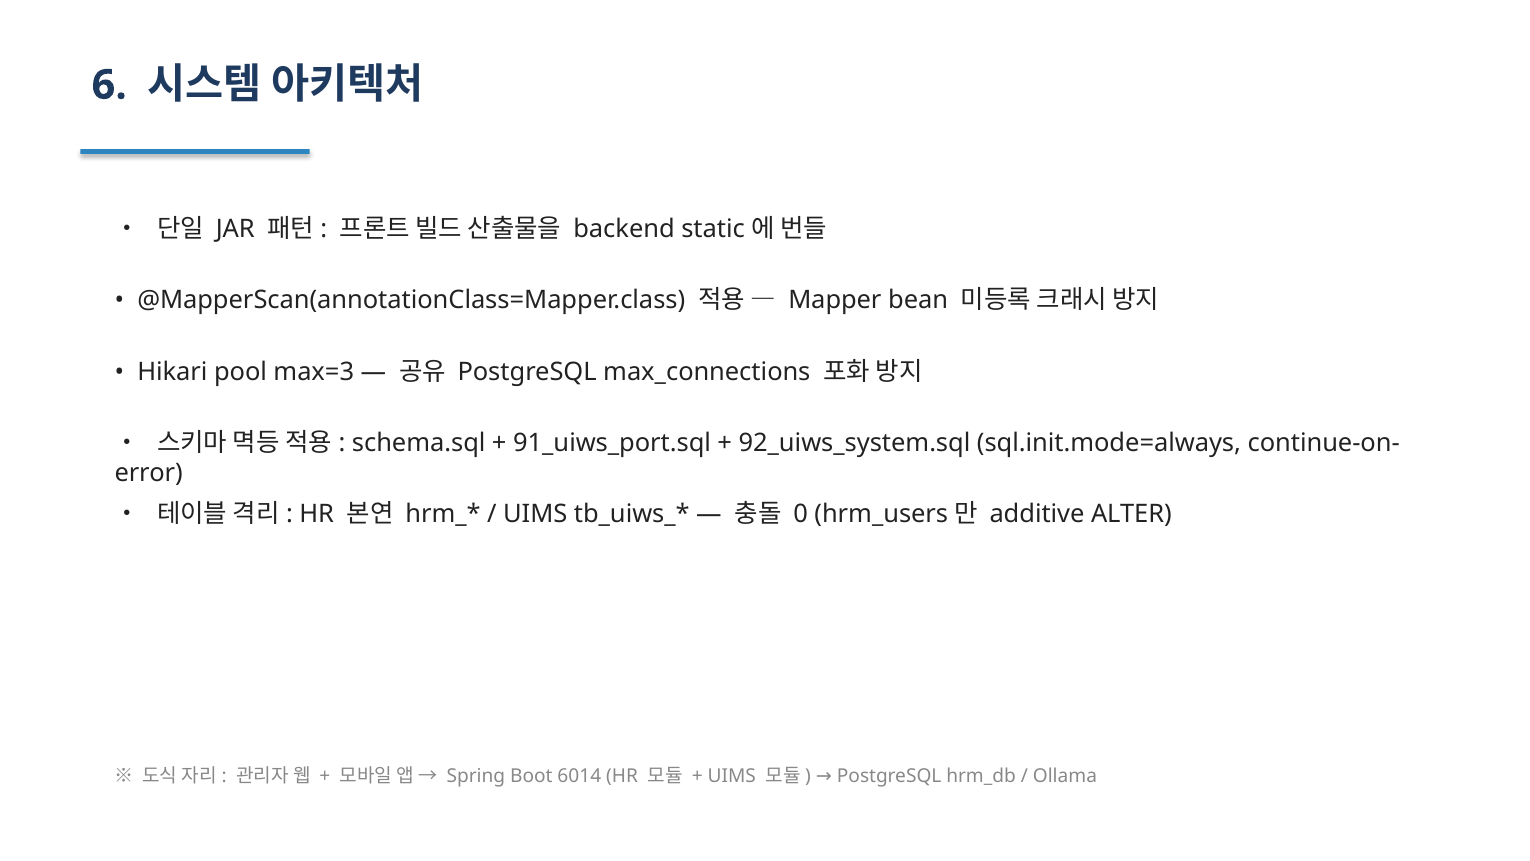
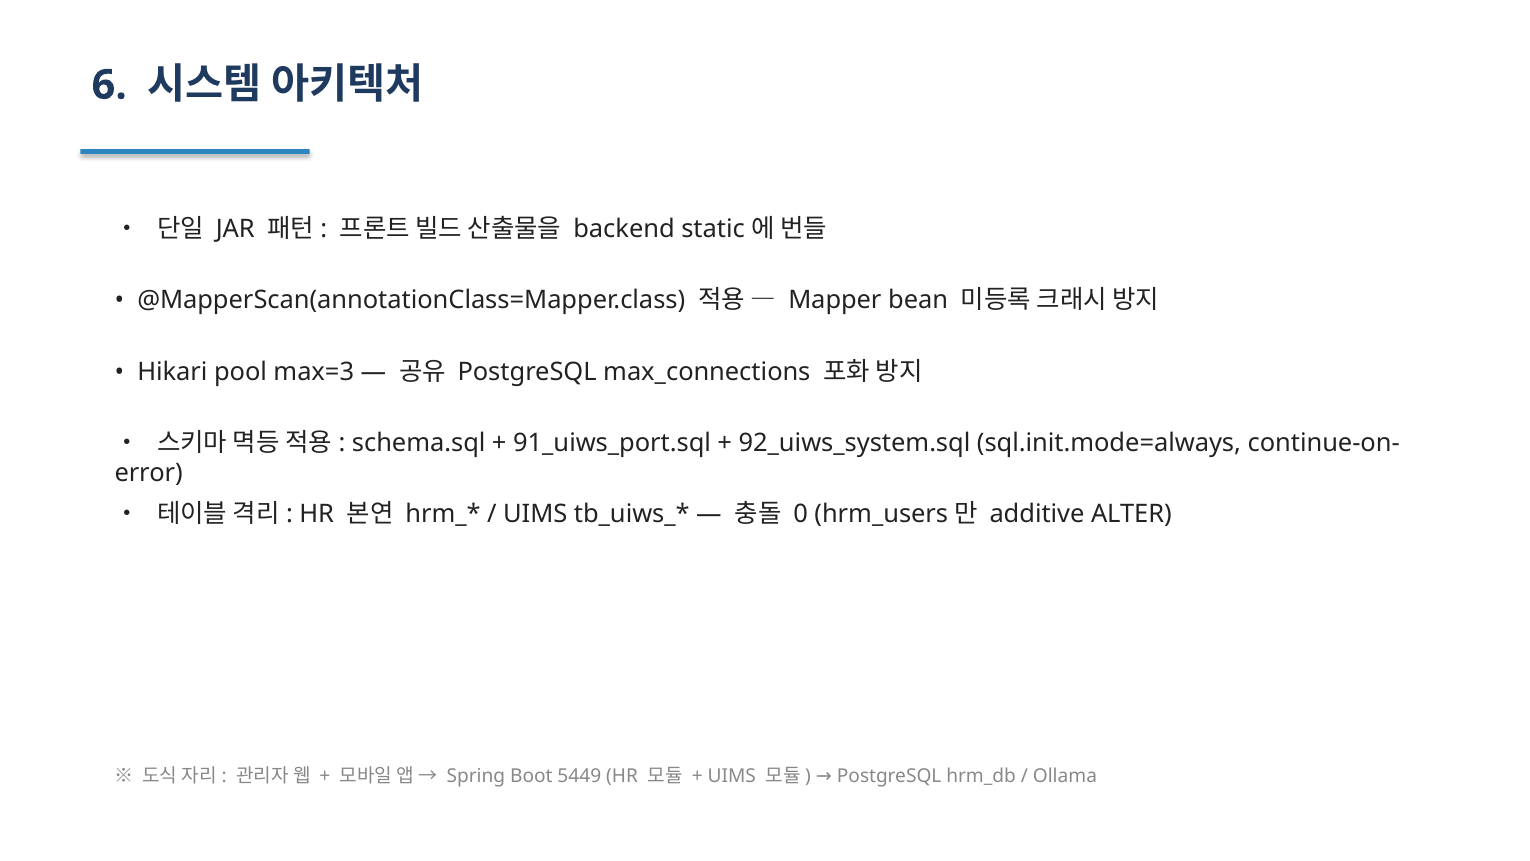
6014: 6014 -> 5449 (579, 776)
